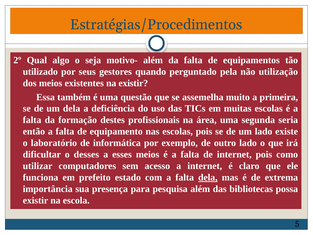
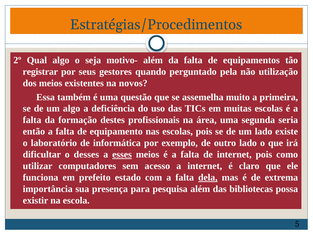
utilizado: utilizado -> registrar (40, 72)
na existir: existir -> novos (133, 83)
um dela: dela -> algo (72, 108)
esses underline: none -> present (122, 154)
